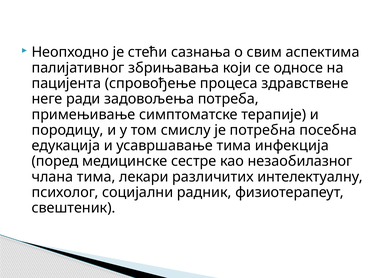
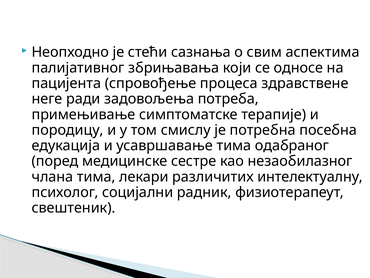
инфекција: инфекција -> одабраног (292, 145)
